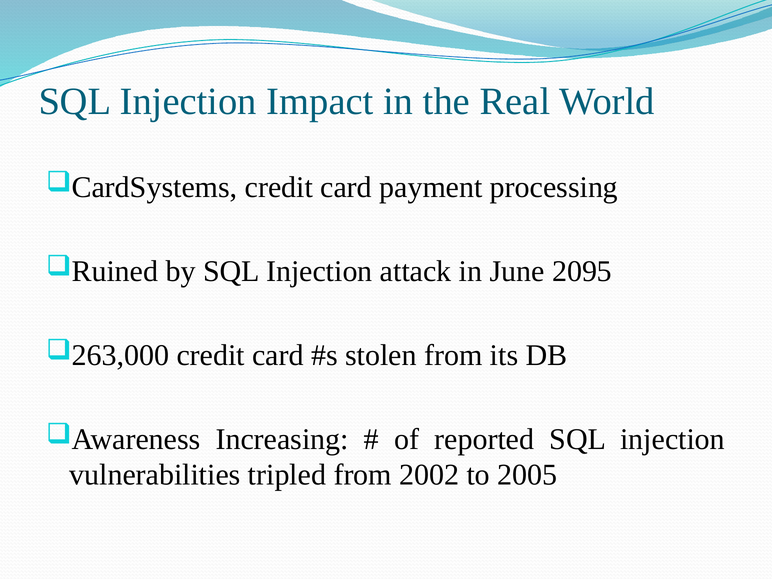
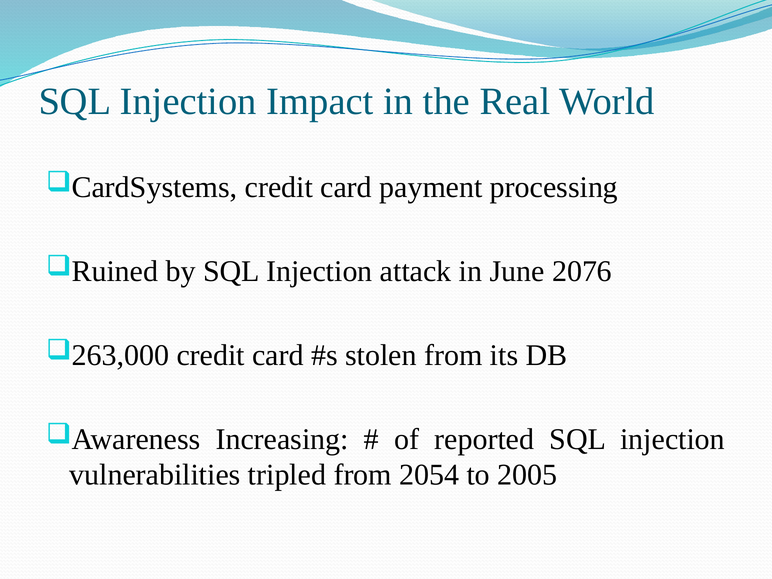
2095: 2095 -> 2076 (582, 271)
2002: 2002 -> 2054 (429, 475)
